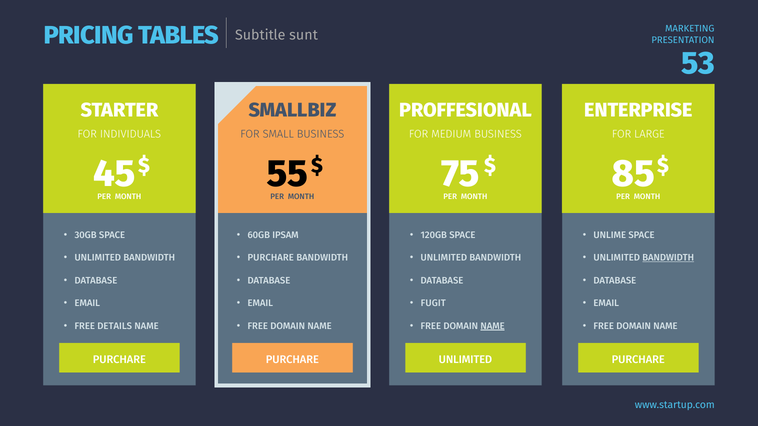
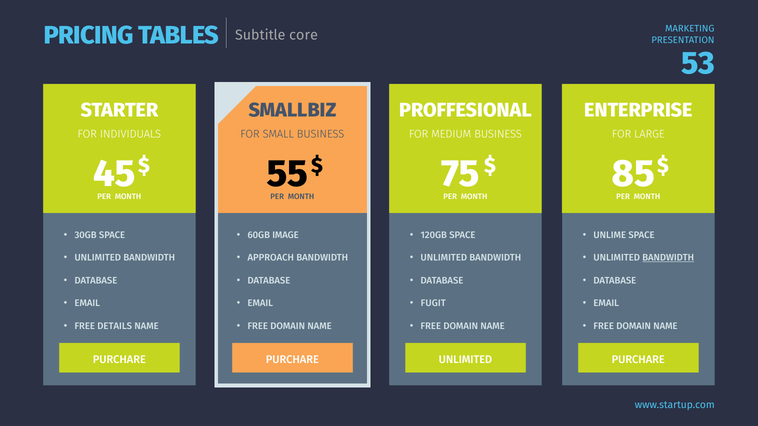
sunt: sunt -> core (304, 35)
IPSAM: IPSAM -> IMAGE (285, 235)
PURCHARE: PURCHARE -> APPROACH (271, 258)
NAME underline: present -> none (493, 326)
